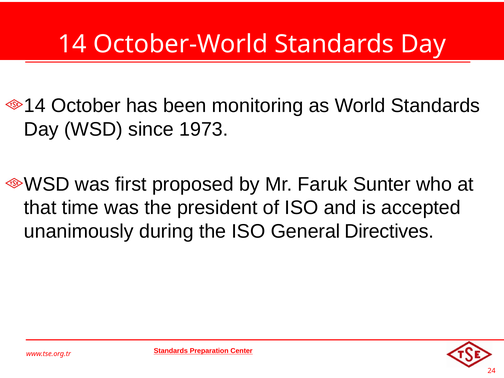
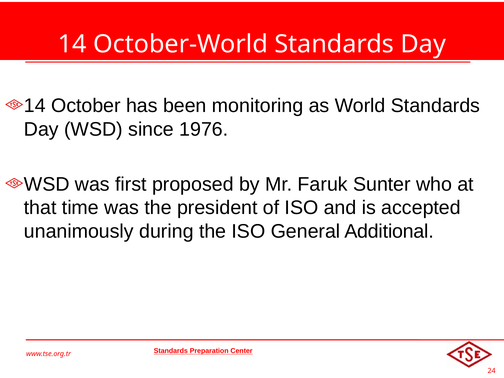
1973: 1973 -> 1976 (204, 129)
Directives: Directives -> Additional (389, 231)
